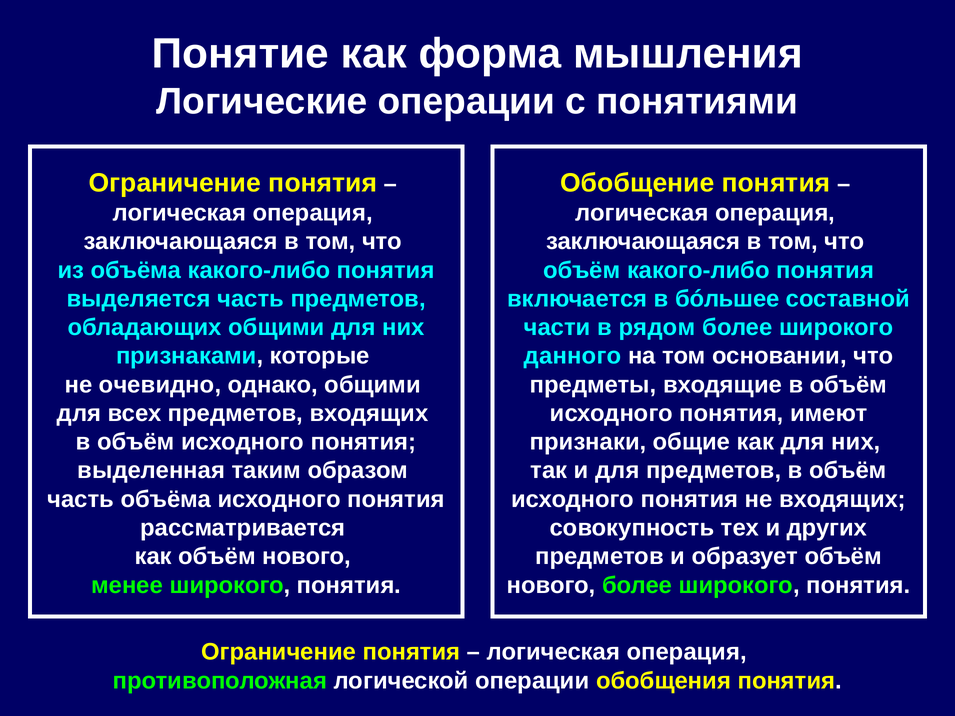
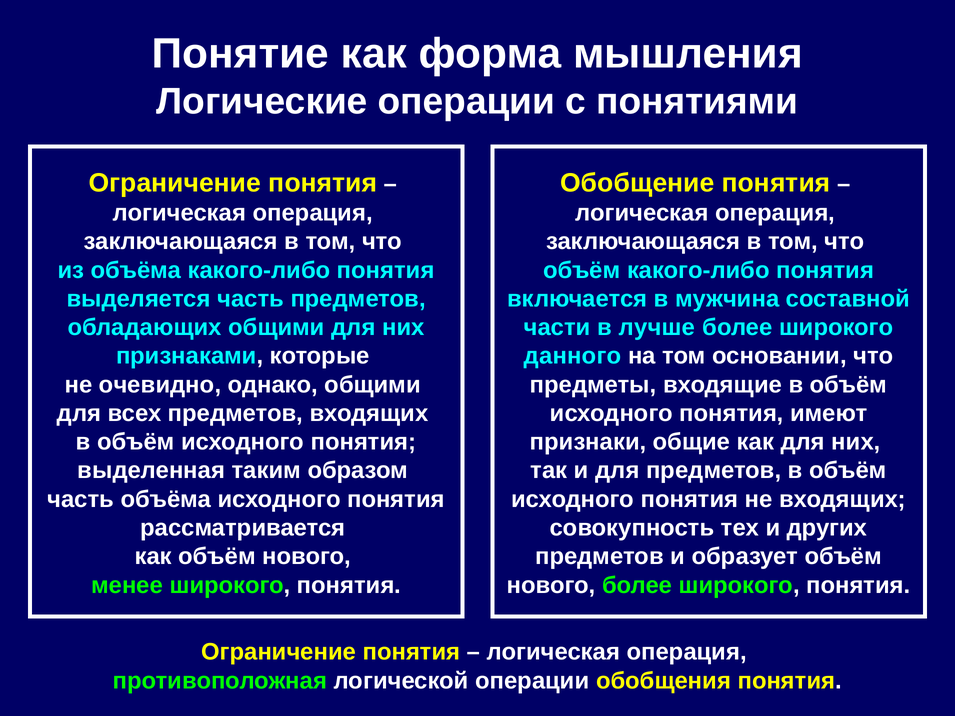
бóльшее: бóльшее -> мужчина (727, 299)
рядом: рядом -> лучше (657, 328)
